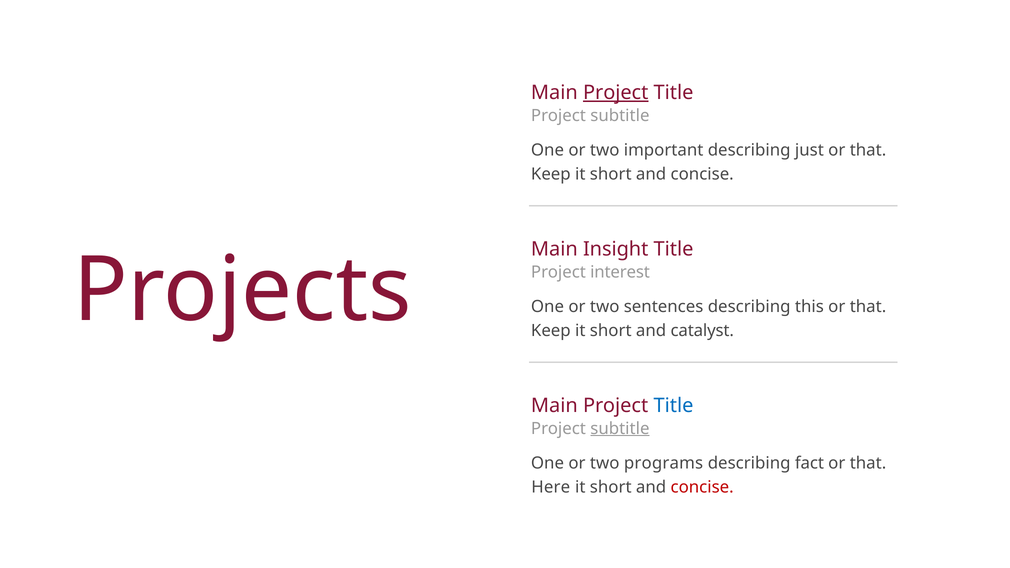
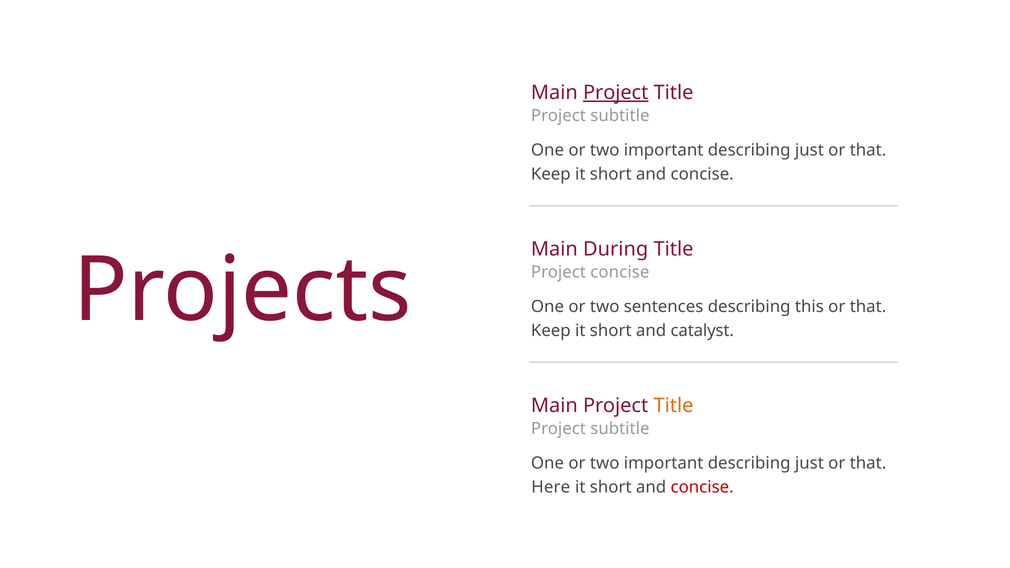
Insight: Insight -> During (616, 249)
Project interest: interest -> concise (620, 272)
Title colour: blue -> orange (673, 406)
subtitle underline: present -> none (620, 429)
programs: programs -> important (664, 463)
fact: fact -> just (809, 463)
